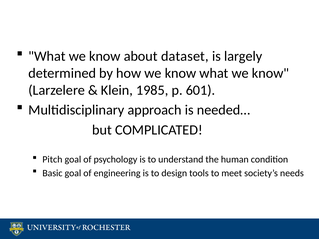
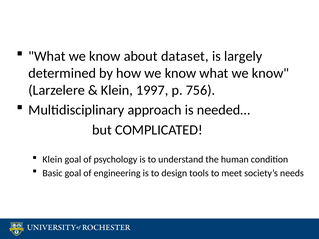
1985: 1985 -> 1997 (152, 90)
601: 601 -> 756 (201, 90)
Pitch: Pitch -> Klein (52, 160)
